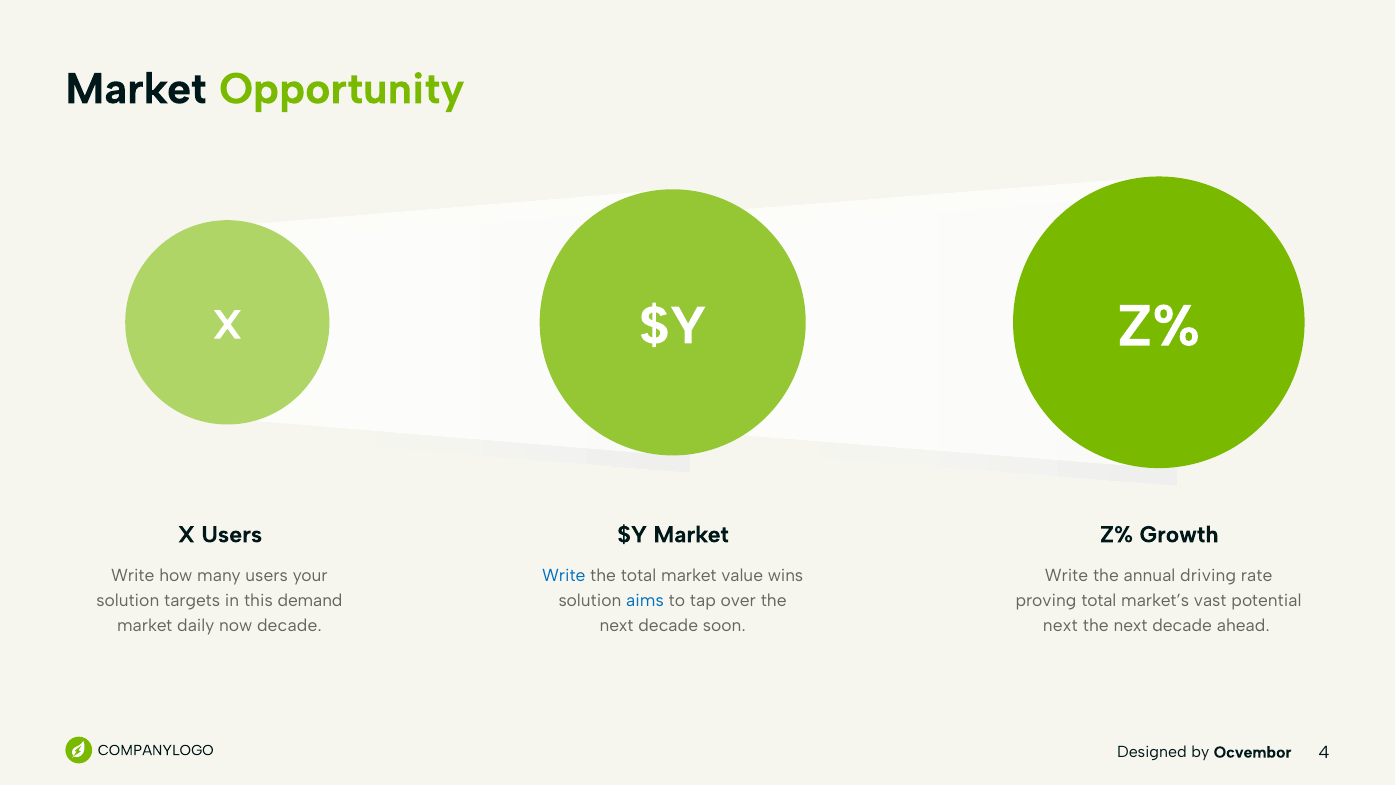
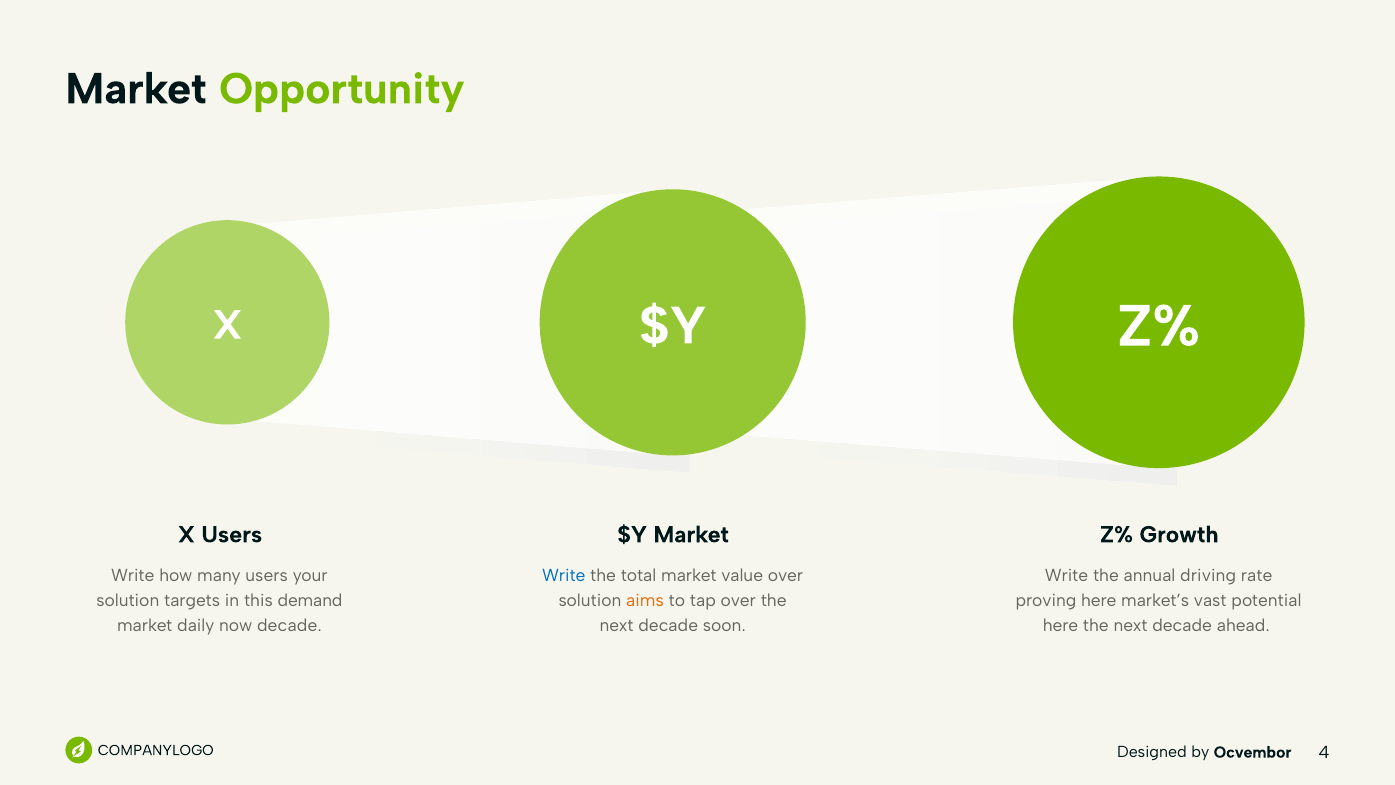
value wins: wins -> over (786, 576)
aims colour: blue -> orange (645, 601)
proving total: total -> here (1099, 601)
next: next -> here (1061, 626)
